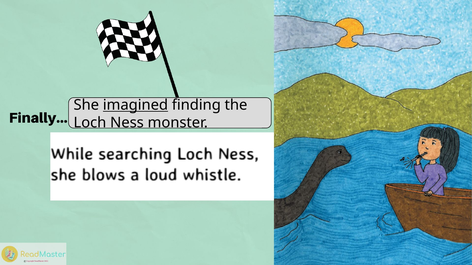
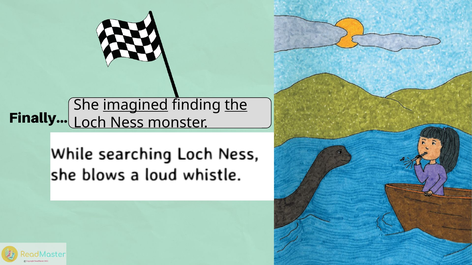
the underline: none -> present (236, 105)
